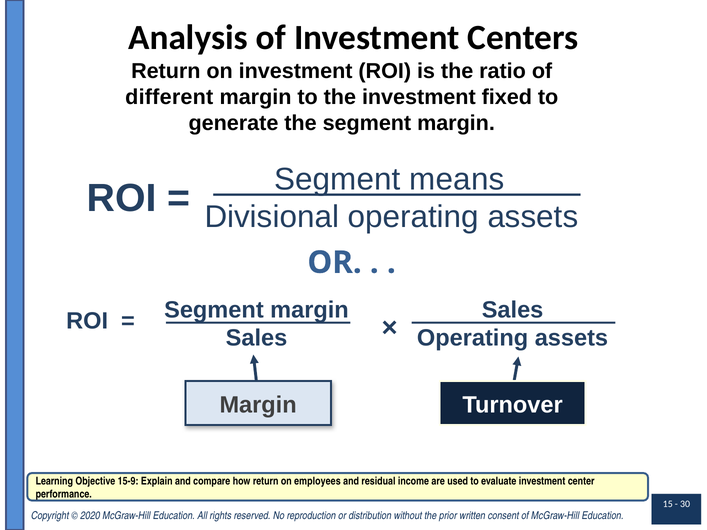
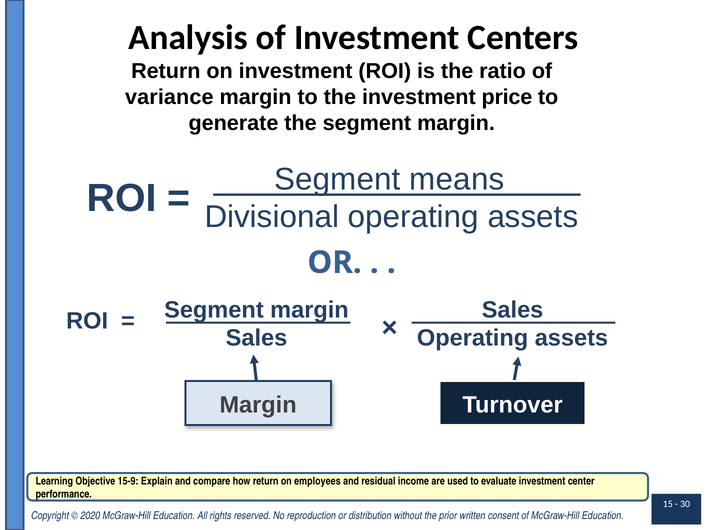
different: different -> variance (169, 97)
fixed: fixed -> price (507, 97)
